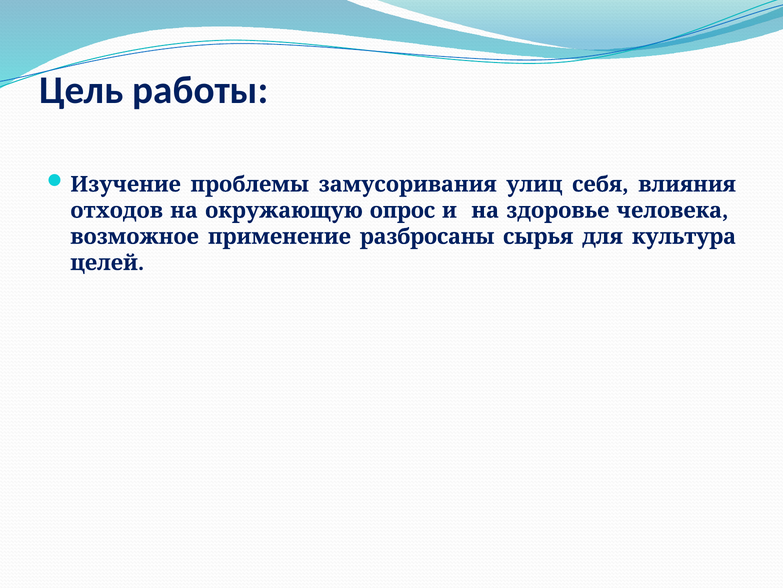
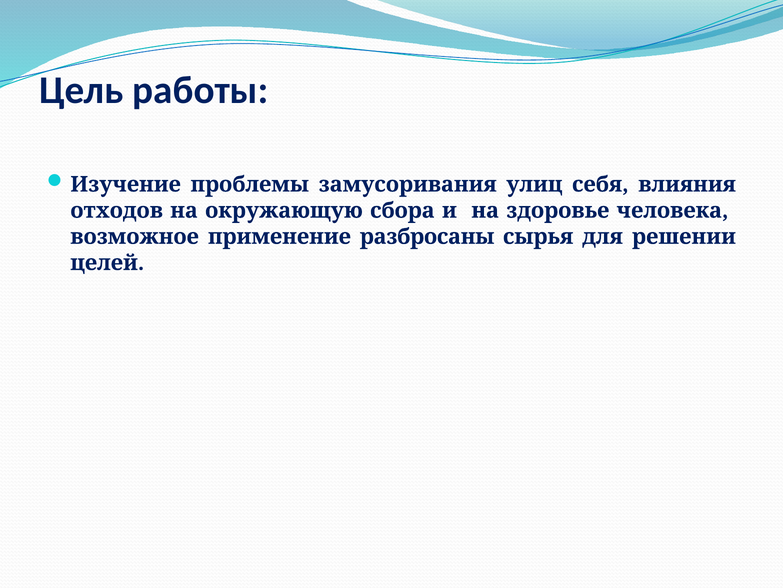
опрос: опрос -> сбора (402, 210)
культура: культура -> решении (684, 236)
